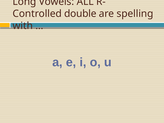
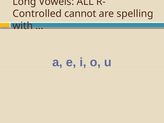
double: double -> cannot (80, 14)
